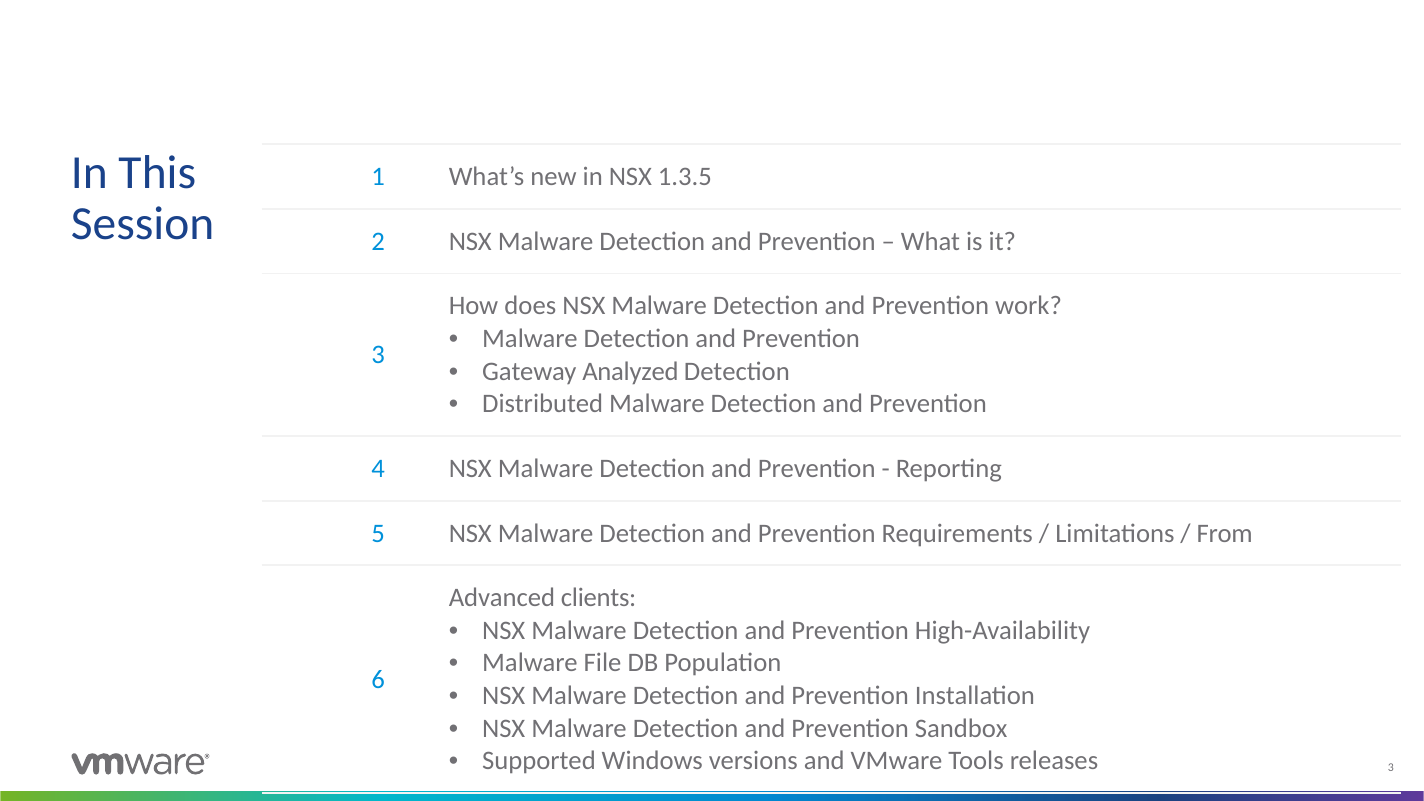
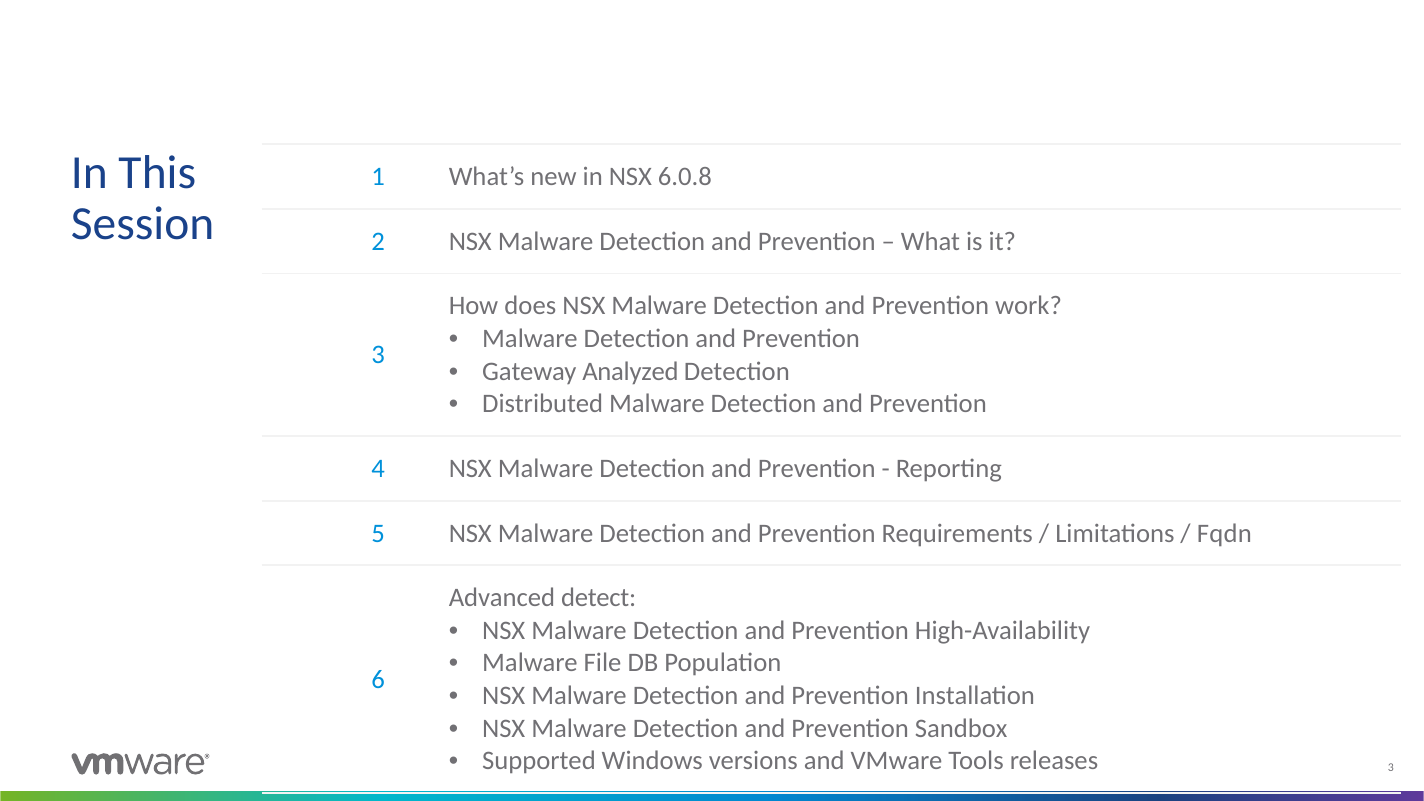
1.3.5: 1.3.5 -> 6.0.8 (685, 177)
From: From -> Fqdn (1224, 533)
clients: clients -> detect (599, 598)
